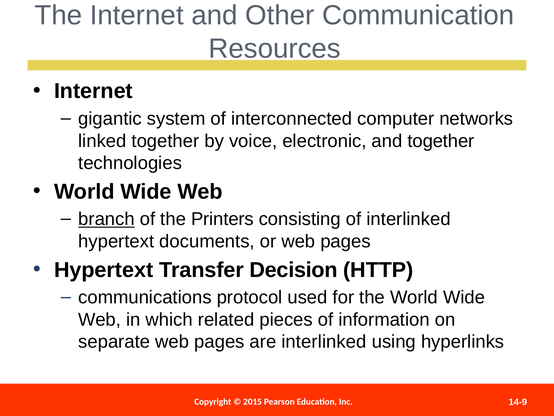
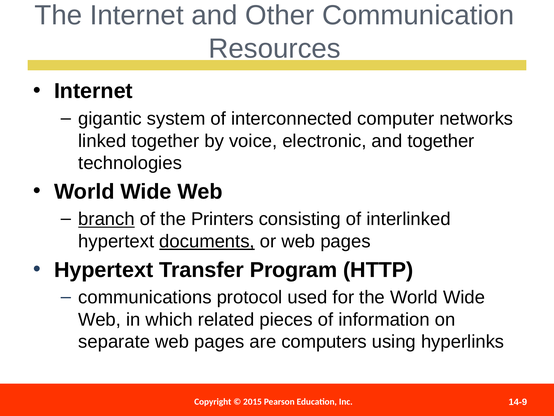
documents underline: none -> present (207, 241)
Decision: Decision -> Program (294, 270)
are interlinked: interlinked -> computers (324, 341)
